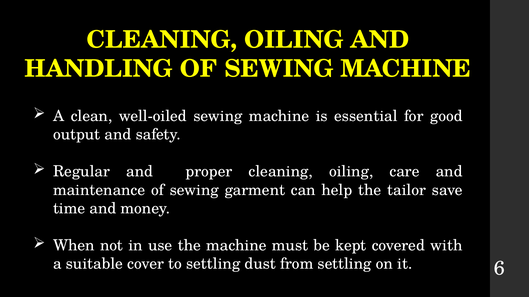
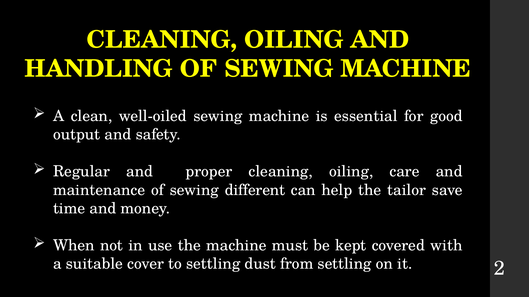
garment: garment -> different (255, 190)
6: 6 -> 2 (499, 269)
